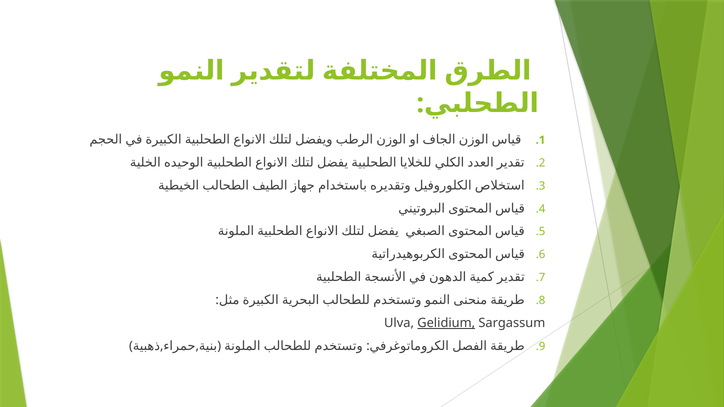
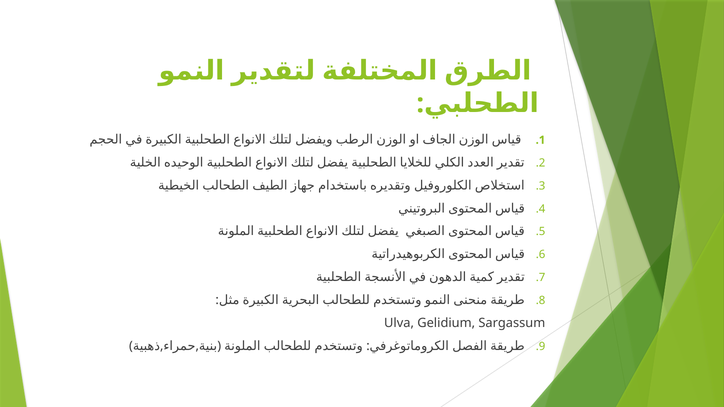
Gelidium underline: present -> none (446, 323)
